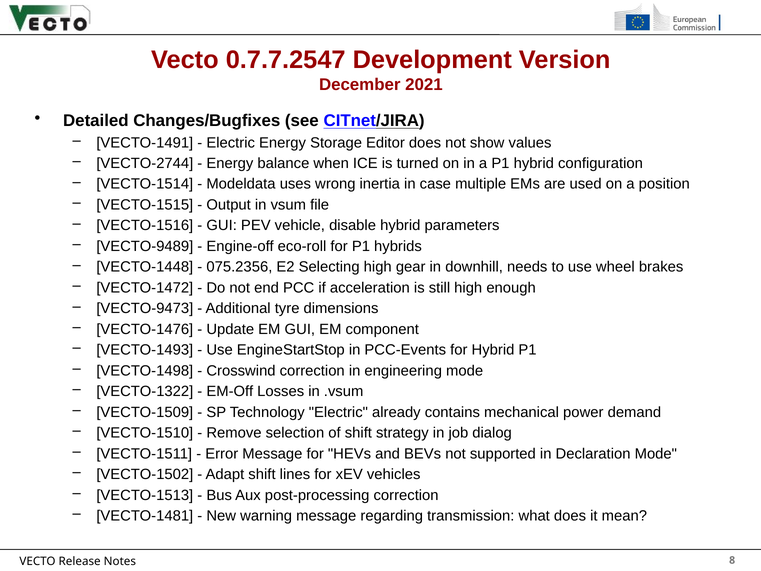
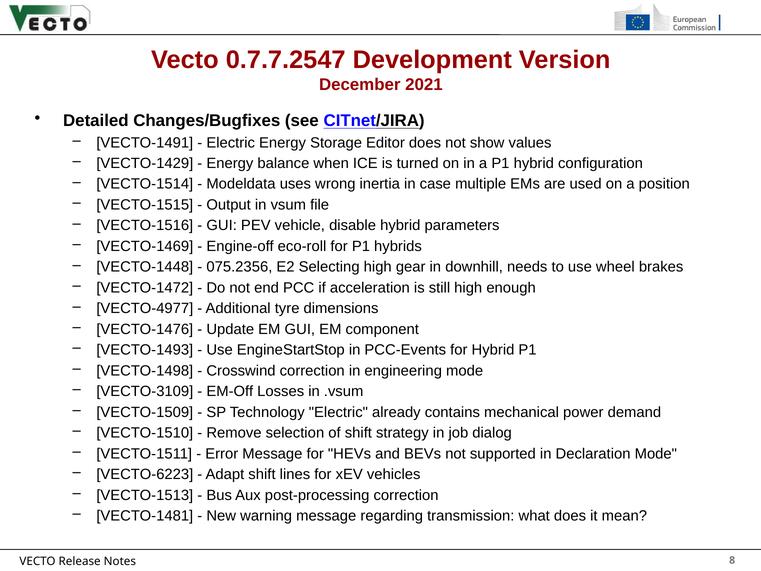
VECTO-2744: VECTO-2744 -> VECTO-1429 (145, 163)
VECTO-9489: VECTO-9489 -> VECTO-1469 (145, 246)
VECTO-9473: VECTO-9473 -> VECTO-4977 (145, 308)
VECTO-1322: VECTO-1322 -> VECTO-3109 (145, 391)
VECTO-1502: VECTO-1502 -> VECTO-6223 (145, 474)
